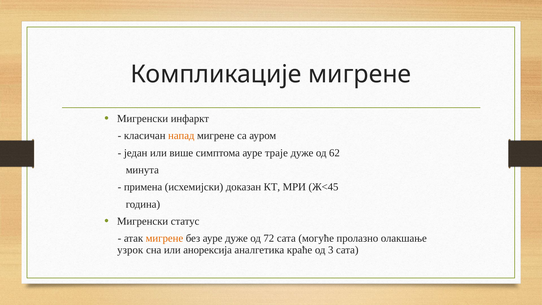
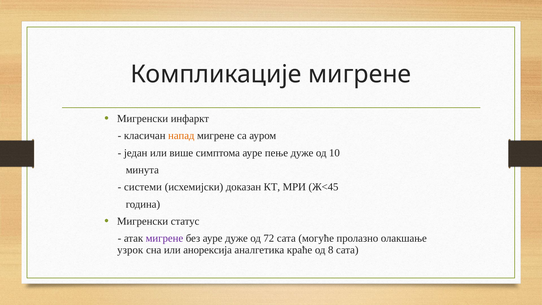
траје: траје -> пење (276, 153)
62: 62 -> 10 (334, 153)
примена: примена -> системи (143, 187)
мигрене colour: orange -> purple (164, 238)
3: 3 -> 8 (331, 250)
